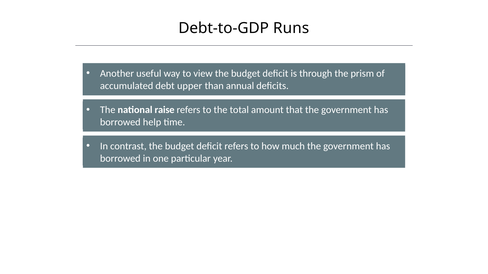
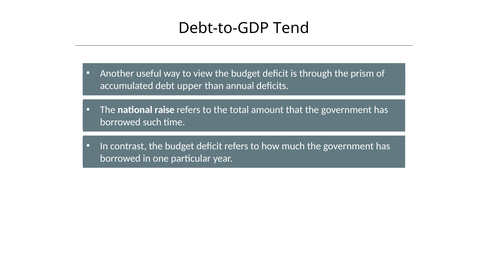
Runs: Runs -> Tend (291, 28)
help: help -> such (152, 122)
